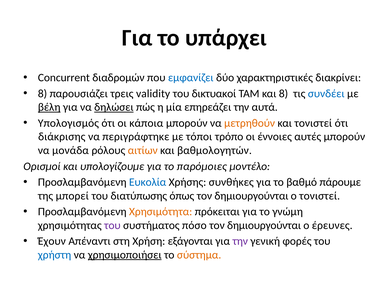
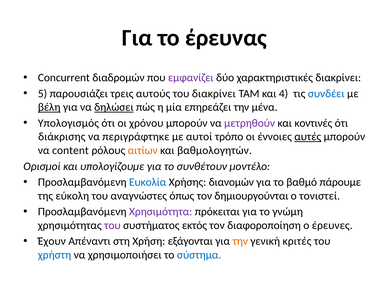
υπάρχει: υπάρχει -> έρευνας (226, 38)
εμφανίζει colour: blue -> purple (191, 78)
8: 8 -> 5 (43, 94)
validity: validity -> αυτούς (153, 94)
του δικτυακοί: δικτυακοί -> διακρίνει (214, 94)
και 8: 8 -> 4 (283, 94)
αυτά: αυτά -> μένα (265, 107)
κάποια: κάποια -> χρόνου (146, 123)
μετρηθούν colour: orange -> purple (250, 123)
και τονιστεί: τονιστεί -> κοντινές (313, 123)
τόποι: τόποι -> αυτοί (199, 137)
αυτές underline: none -> present (308, 137)
μονάδα: μονάδα -> content (70, 150)
παρόμοιες: παρόμοιες -> συνθέτουν (202, 166)
συνθήκες: συνθήκες -> διανομών (231, 182)
μπορεί: μπορεί -> εύκολη (72, 196)
διατύπωσης: διατύπωσης -> αναγνώστες (139, 196)
Χρησιμότητα colour: orange -> purple (161, 211)
πόσο: πόσο -> εκτός (194, 225)
δημιουργούνται: δημιουργούνται -> διαφοροποίηση (264, 225)
την colour: purple -> orange (240, 241)
φορές: φορές -> κριτές (297, 241)
χρησιμοποιήσει underline: present -> none (125, 255)
σύστημα colour: orange -> blue (199, 255)
